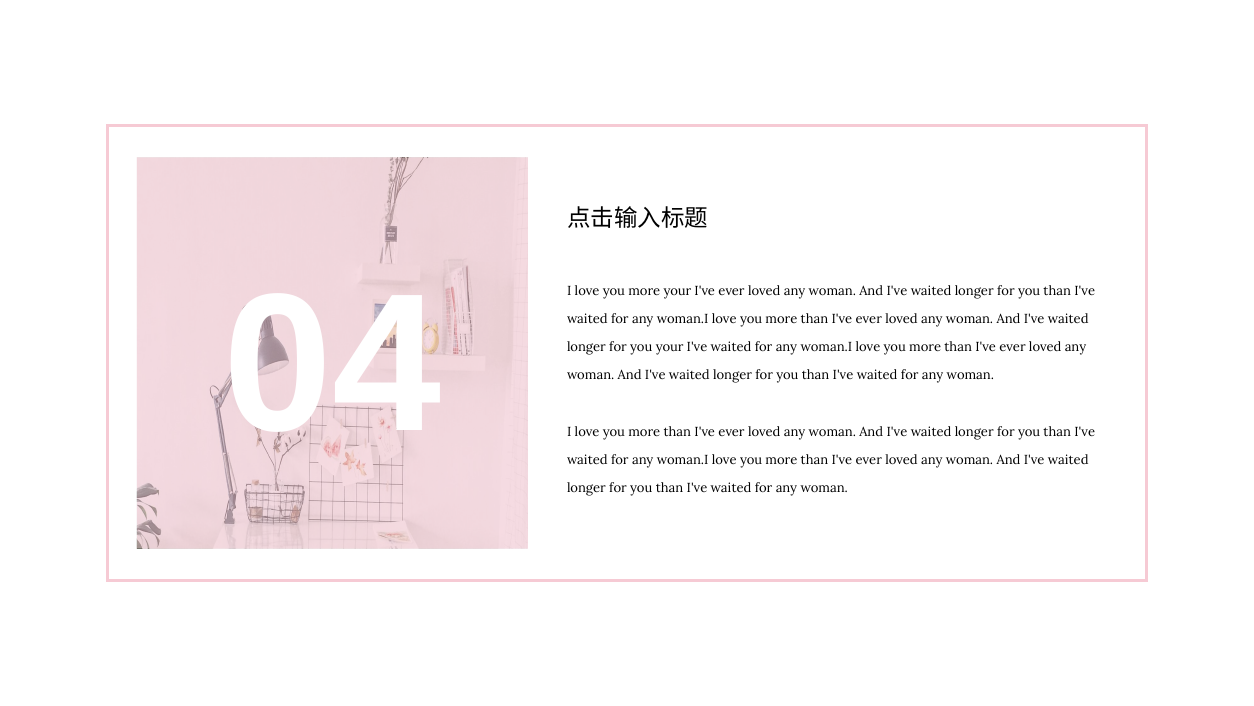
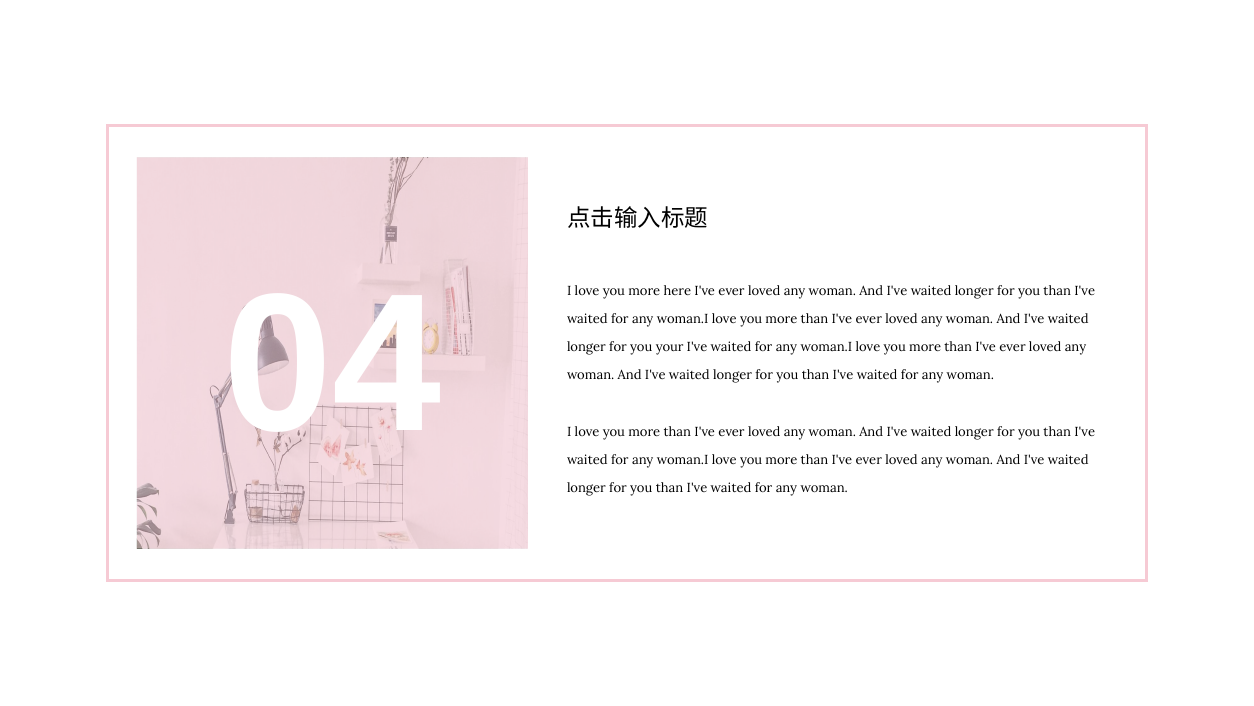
more your: your -> here (677, 290)
